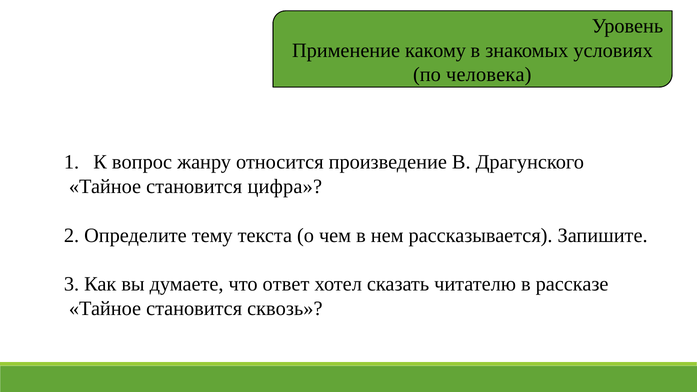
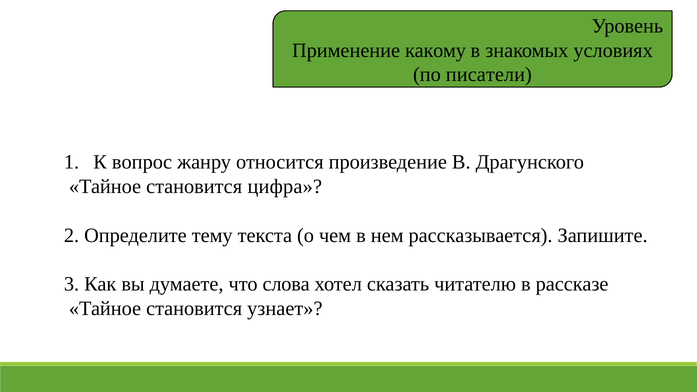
человека: человека -> писатели (489, 75)
ответ: ответ -> слова (286, 284)
сквозь: сквозь -> узнает (285, 309)
